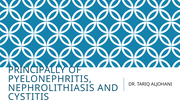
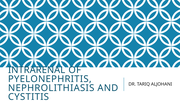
PRINCIPALLY: PRINCIPALLY -> INTRARENAL (37, 70)
